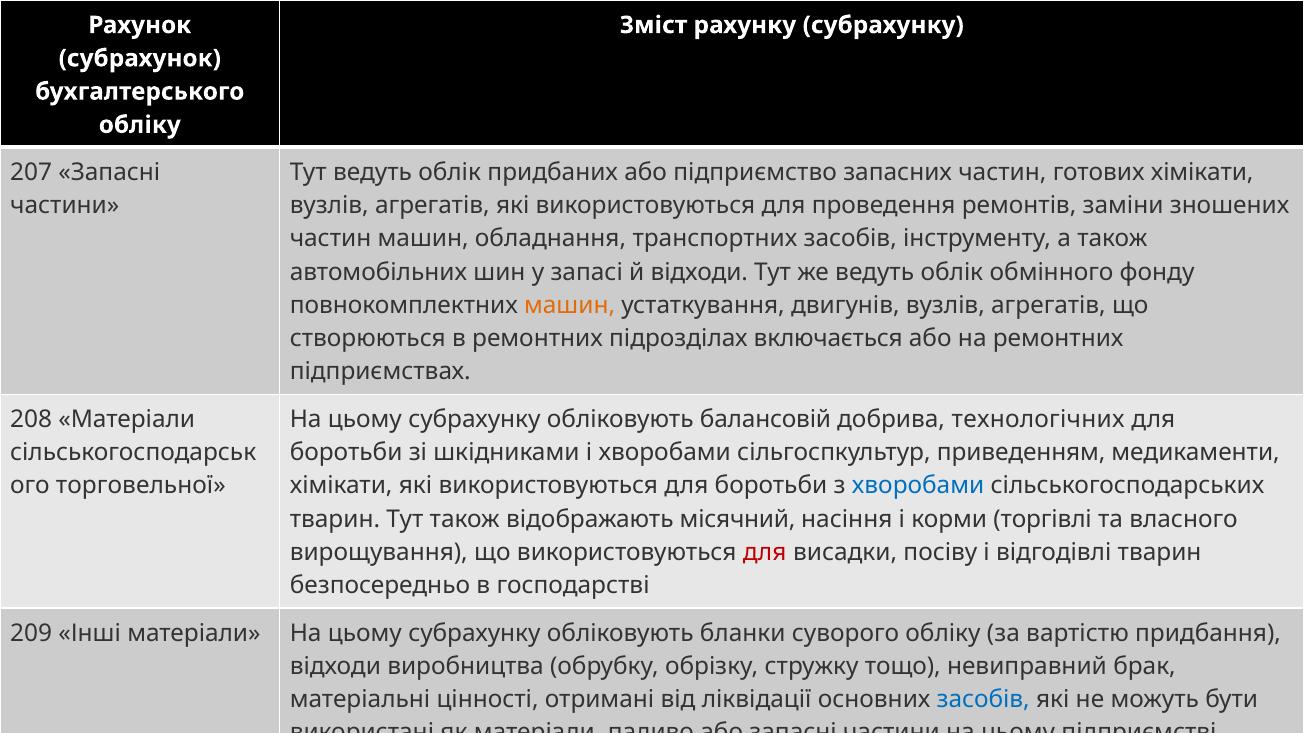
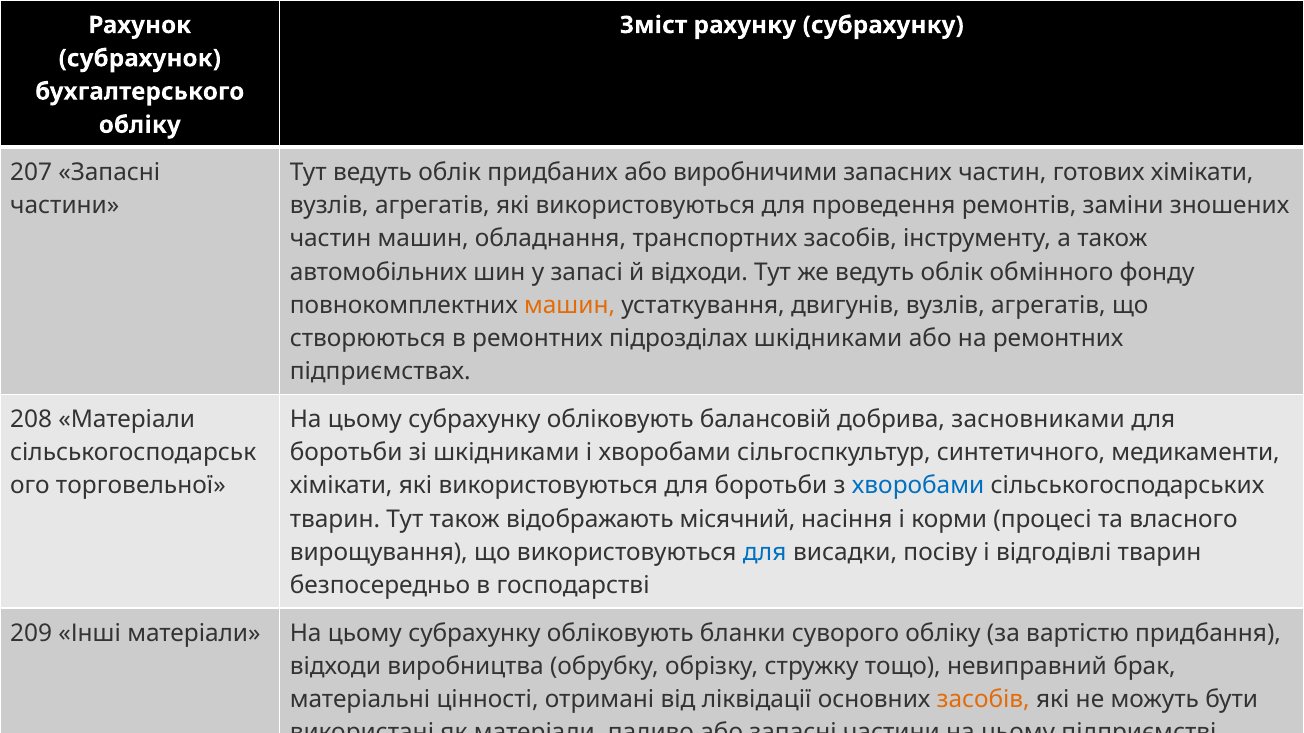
пiдприємство: пiдприємство -> виробничими (755, 172)
підрозділах включається: включається -> шкідниками (828, 339)
технологiчних: технологiчних -> засновниками (1038, 420)
приведенням: приведенням -> синтетичного (1021, 453)
торгівлі: торгівлі -> процесі (1043, 519)
для colour: red -> blue (765, 553)
засобів colour: blue -> orange (983, 700)
